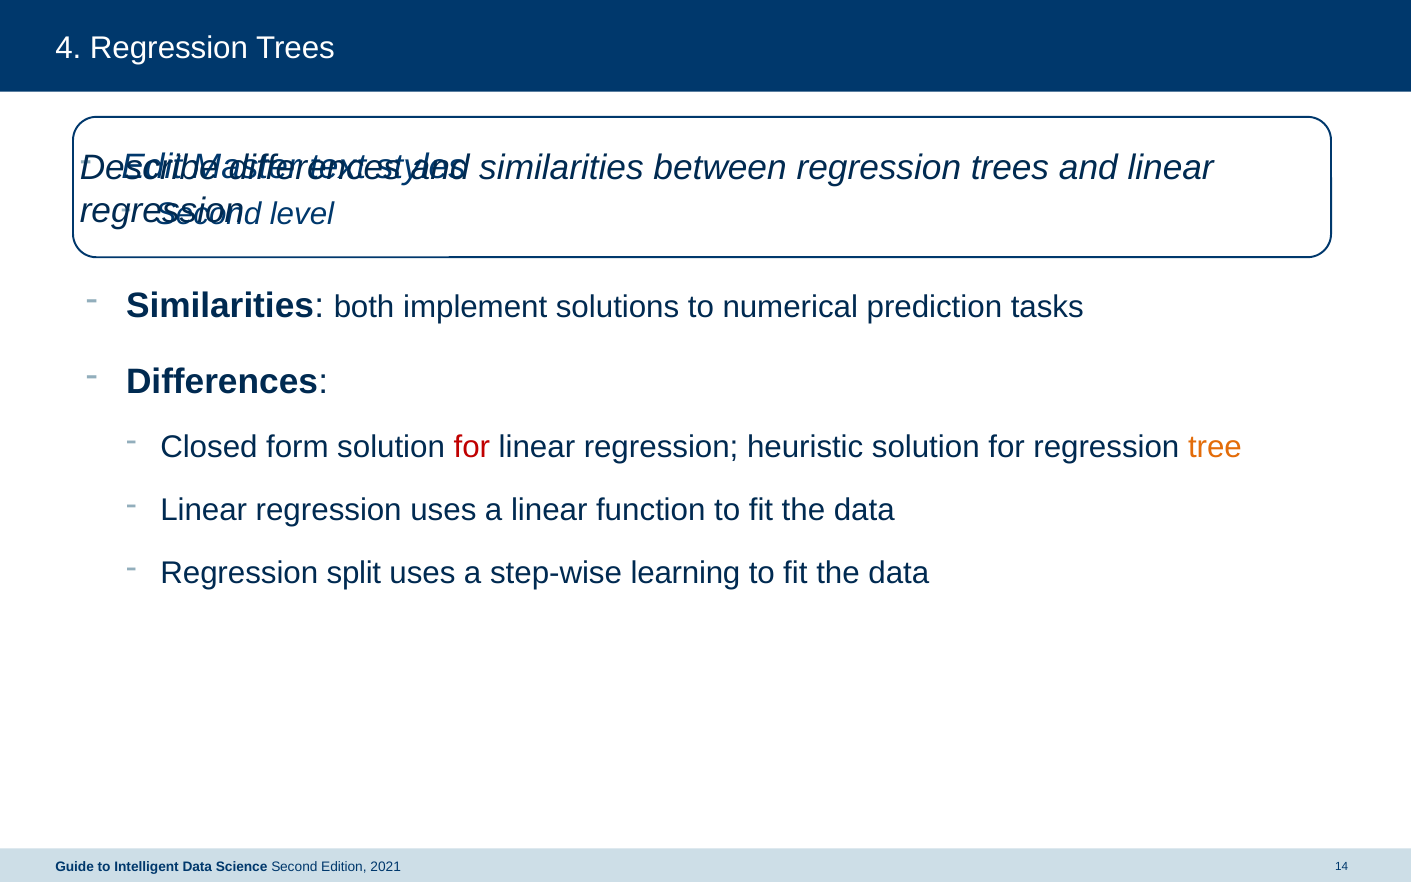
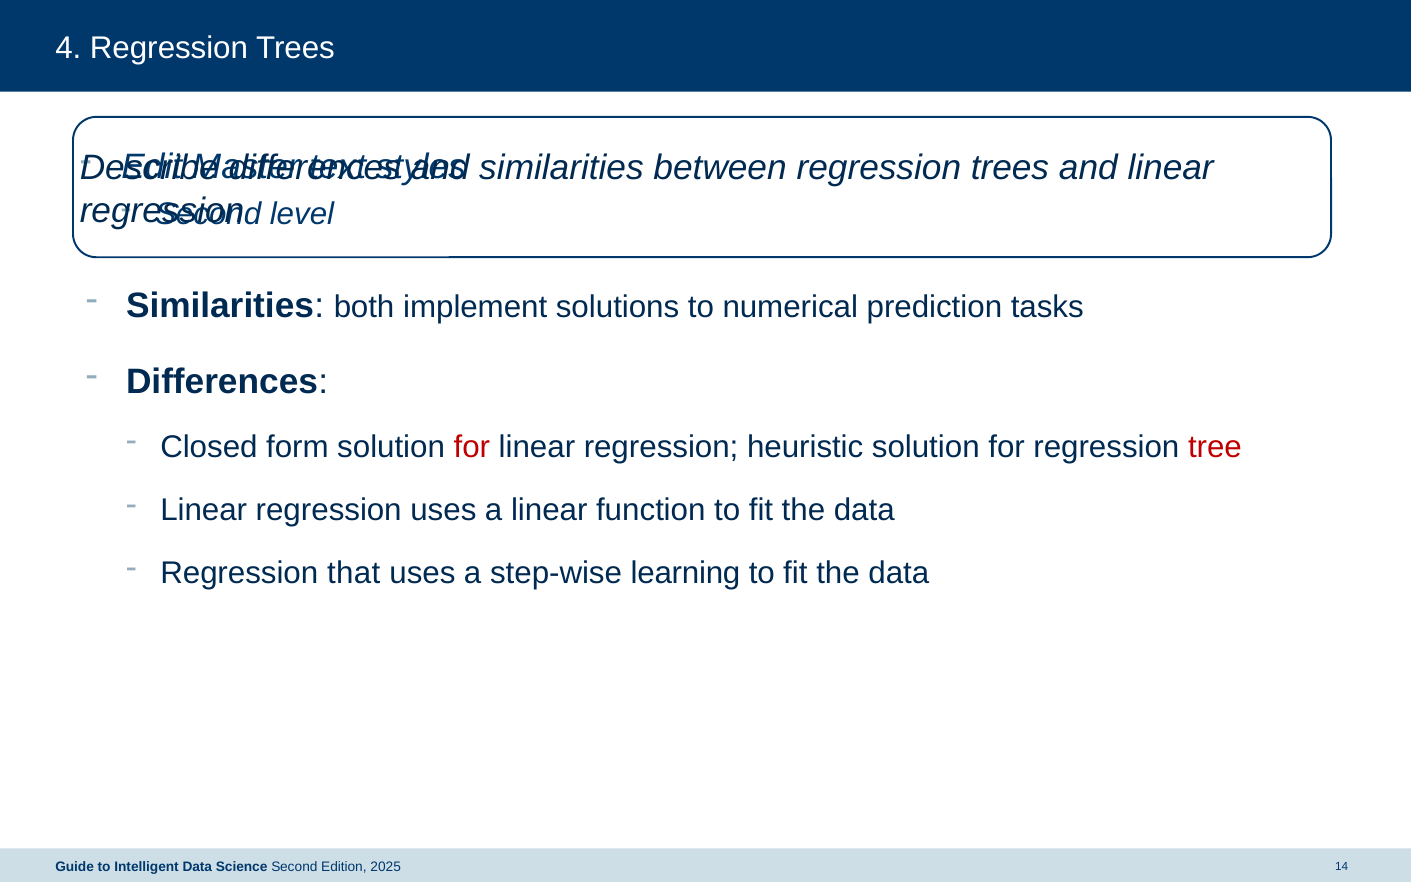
tree colour: orange -> red (1215, 447)
split: split -> that (354, 573)
2021: 2021 -> 2025 (386, 867)
